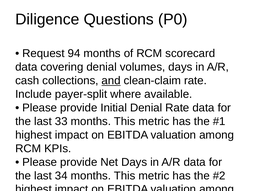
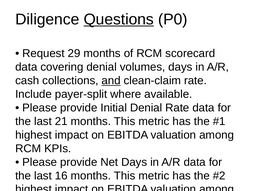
Questions underline: none -> present (119, 19)
94: 94 -> 29 (74, 53)
33: 33 -> 21 (61, 121)
34: 34 -> 16 (61, 176)
